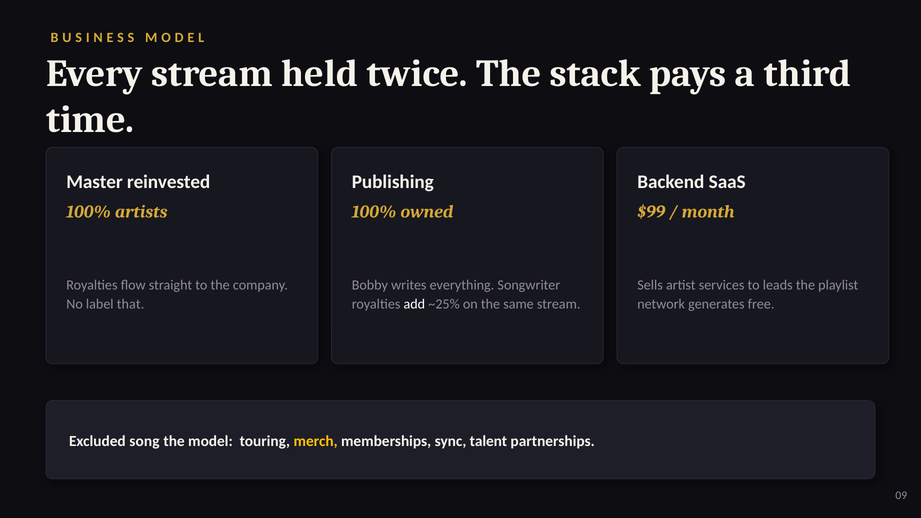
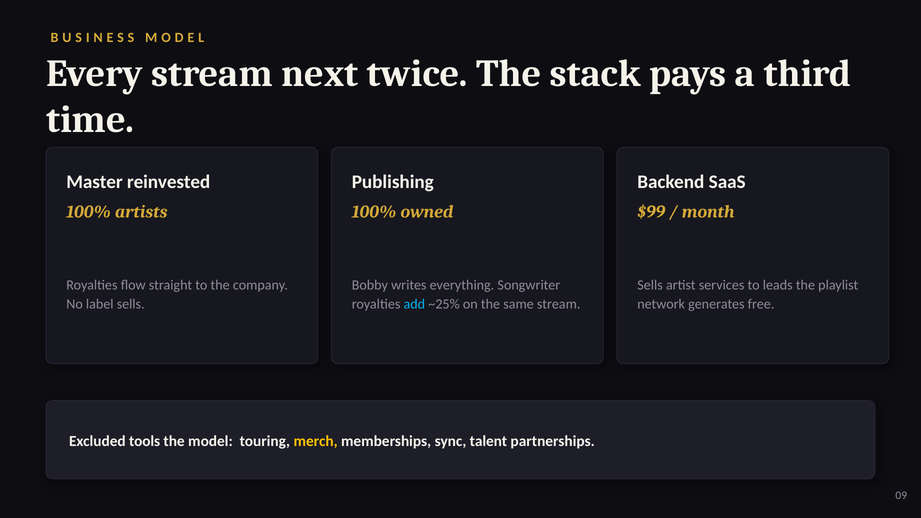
held: held -> next (320, 74)
label that: that -> sells (131, 304)
add colour: white -> light blue (414, 304)
song: song -> tools (145, 441)
